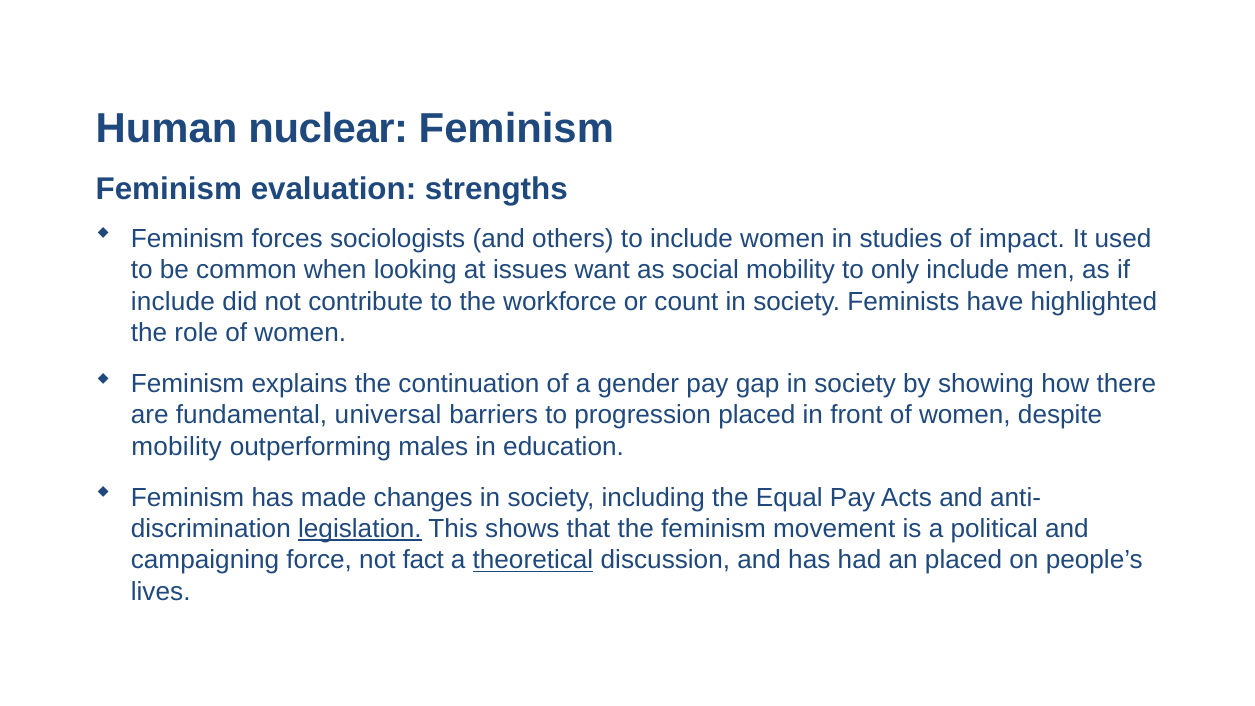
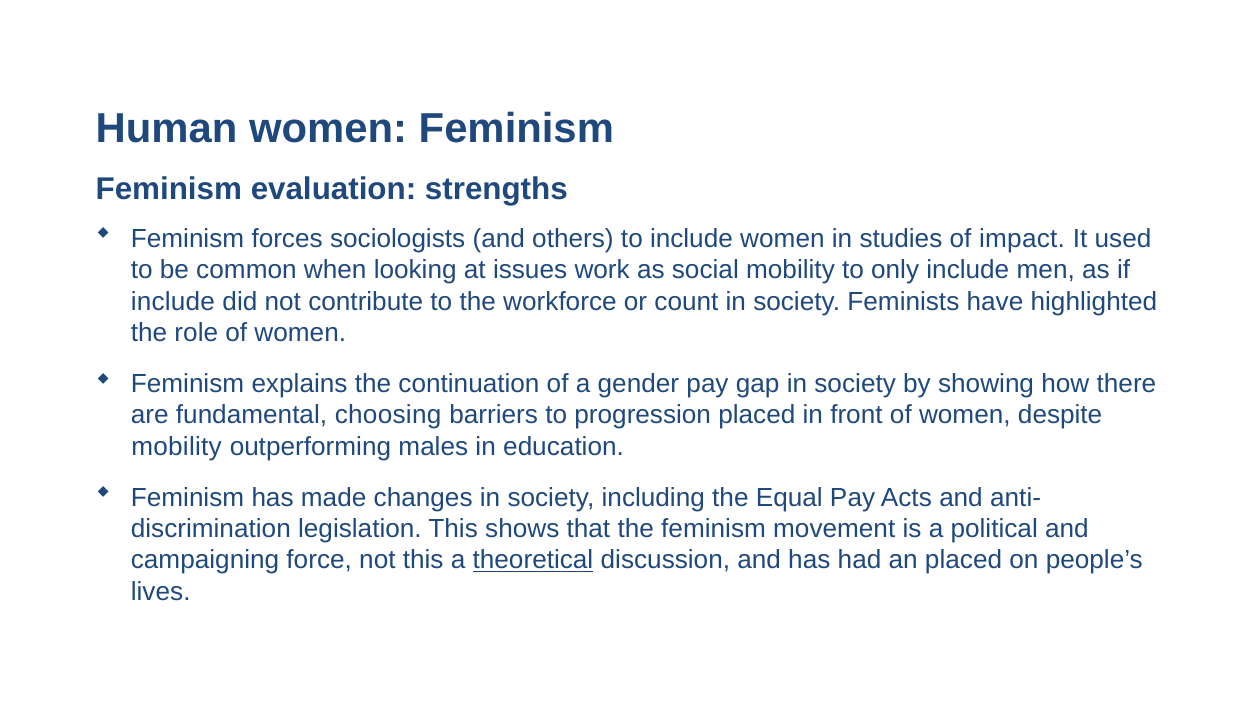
Human nuclear: nuclear -> women (328, 129)
want: want -> work (602, 270)
universal: universal -> choosing (388, 415)
legislation underline: present -> none (360, 529)
not fact: fact -> this (423, 560)
